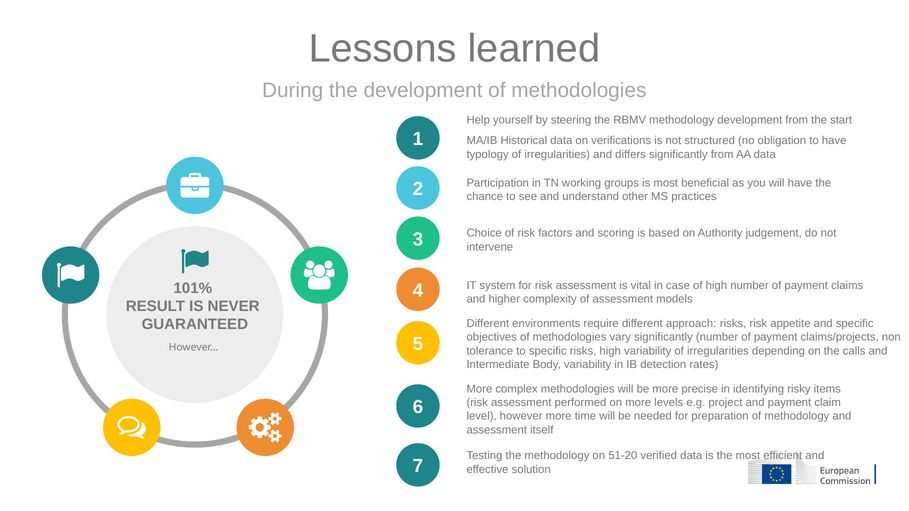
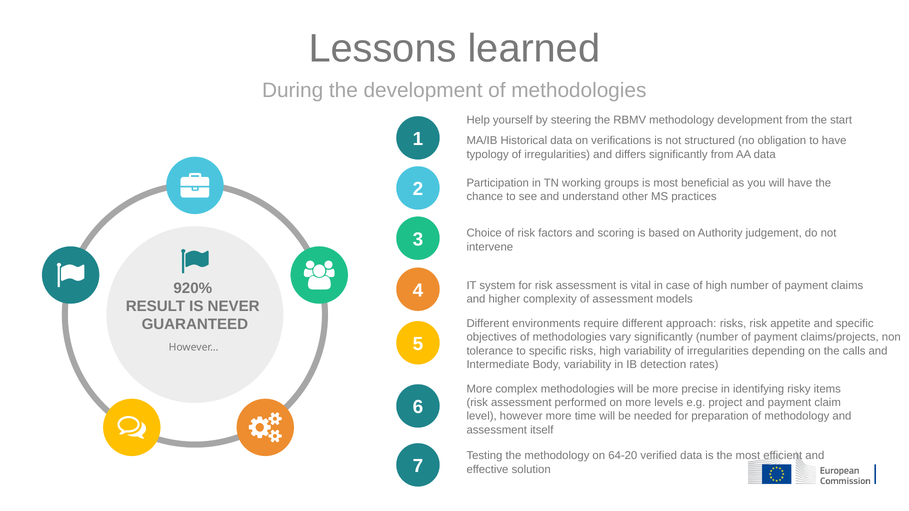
101%: 101% -> 920% (193, 288)
51-20: 51-20 -> 64-20 (623, 456)
